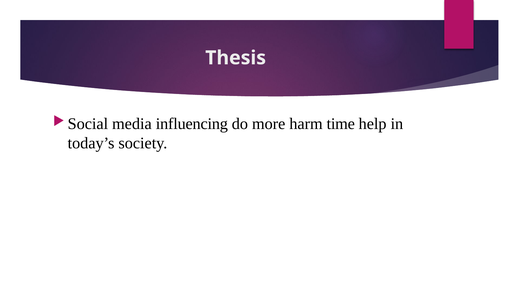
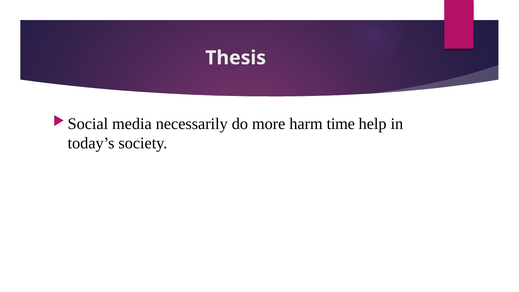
influencing: influencing -> necessarily (192, 124)
